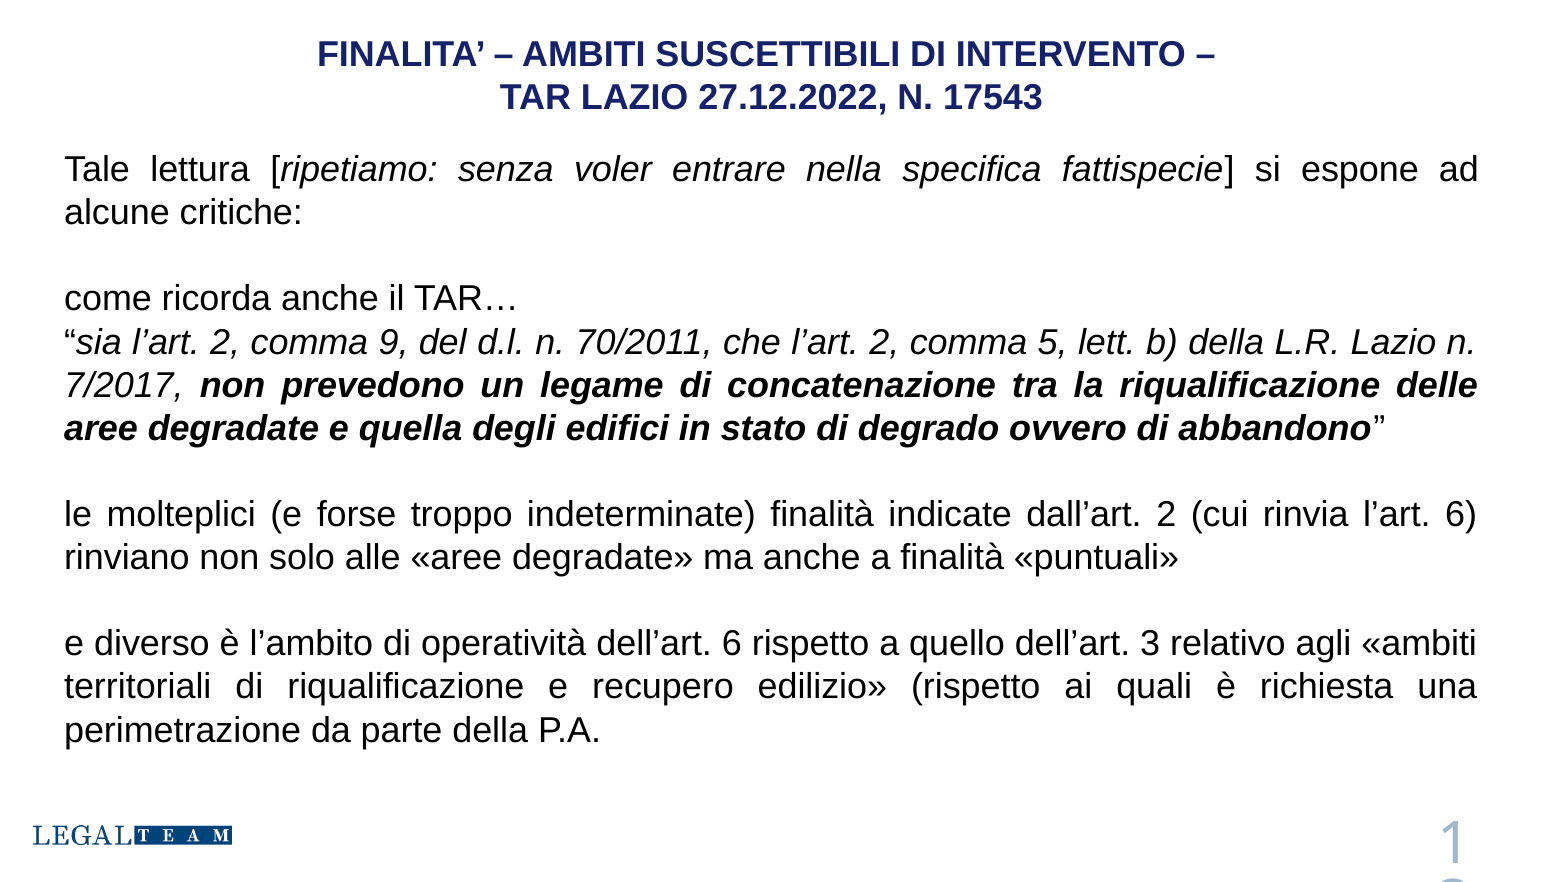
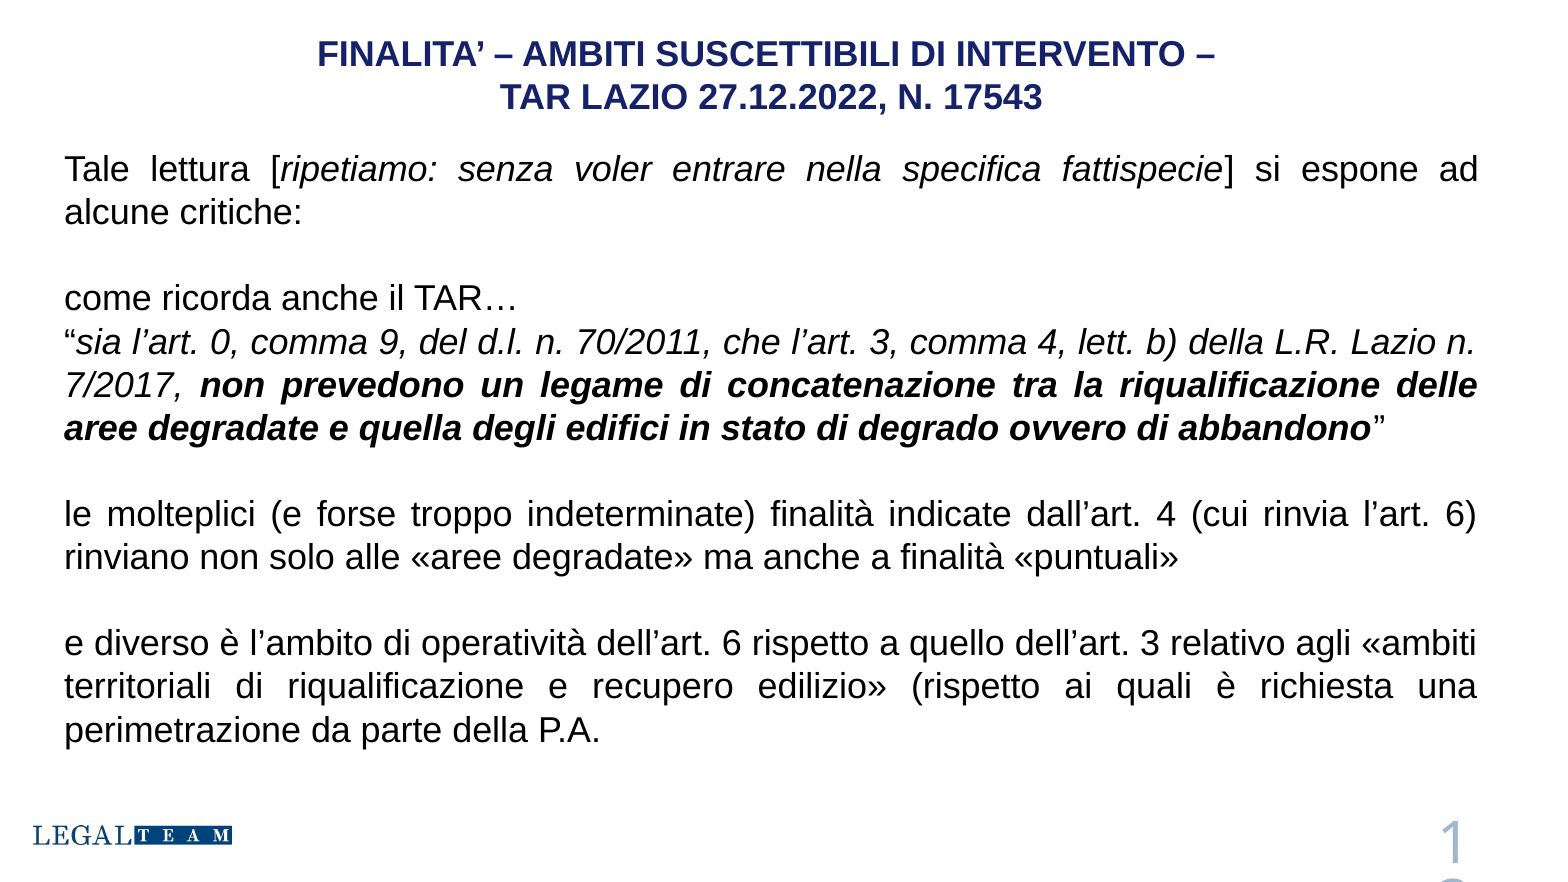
sia l’art 2: 2 -> 0 (225, 342)
che l’art 2: 2 -> 3 (884, 342)
comma 5: 5 -> 4 (1053, 342)
dall’art 2: 2 -> 4 (1166, 515)
